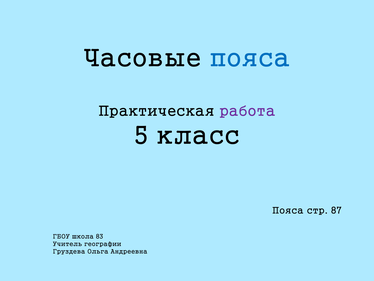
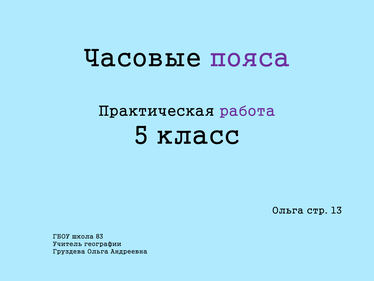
пояса colour: blue -> purple (250, 58)
Пояса: Пояса -> Ольга (288, 210)
87: 87 -> 13 (336, 210)
